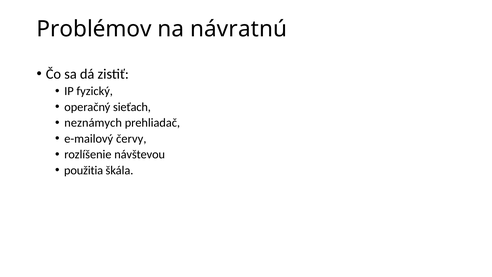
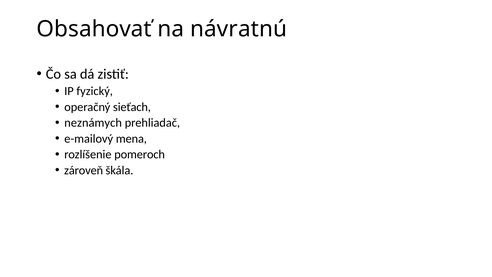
Problémov: Problémov -> Obsahovať (94, 29)
červy: červy -> mena (131, 139)
návštevou: návštevou -> pomeroch (140, 154)
použitia: použitia -> zároveň (84, 170)
